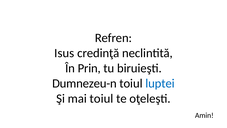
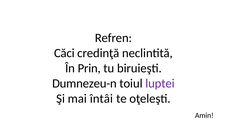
Isus: Isus -> Căci (64, 53)
luptei colour: blue -> purple (160, 83)
mai toiul: toiul -> întâi (101, 98)
